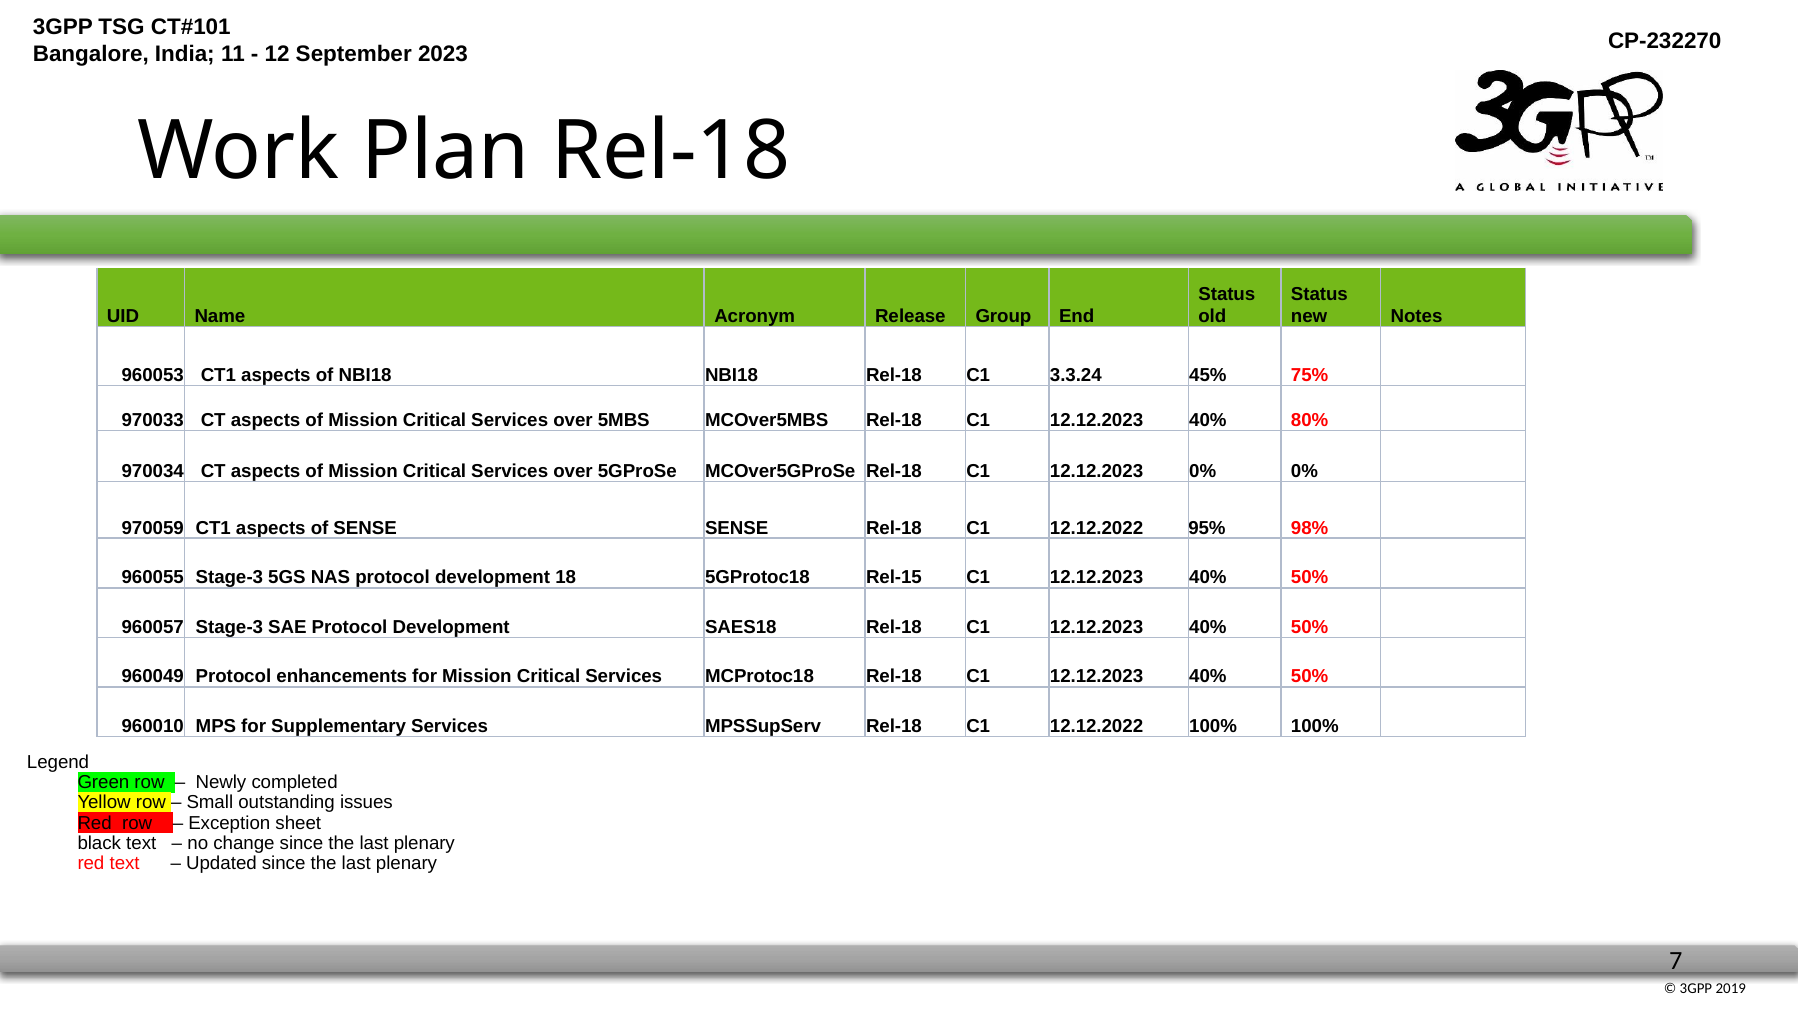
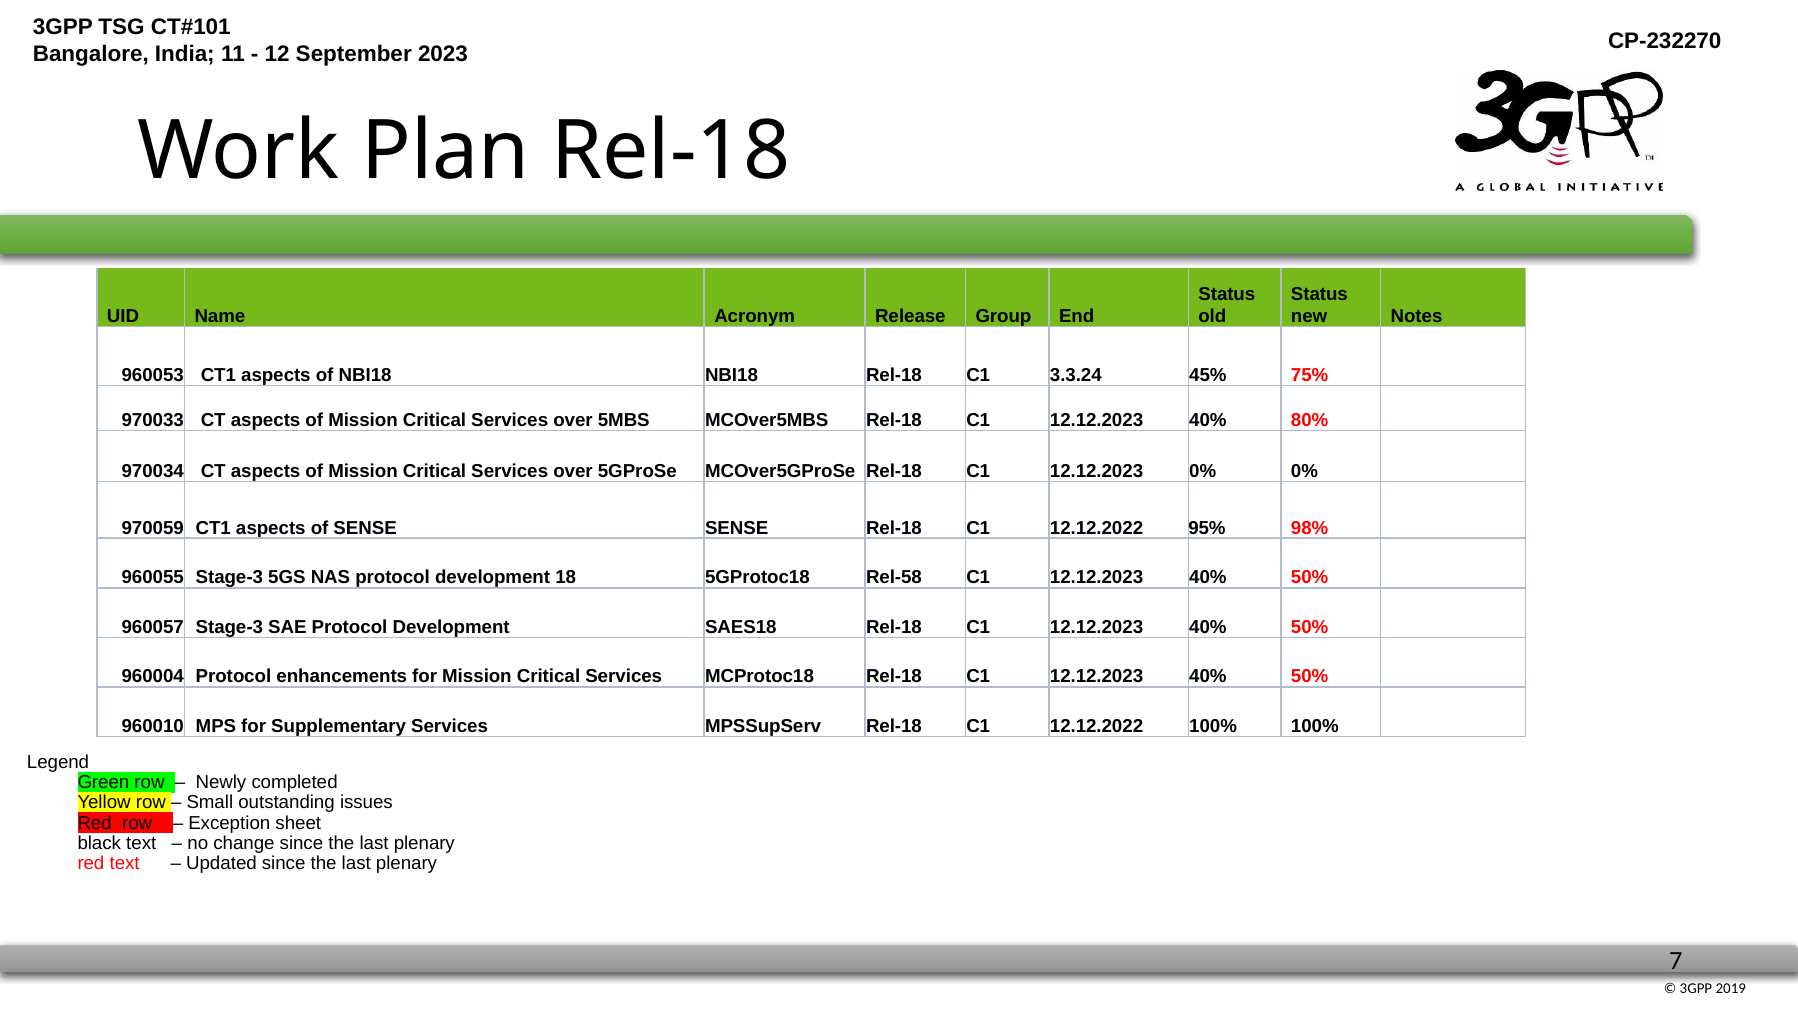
Rel-15: Rel-15 -> Rel-58 (894, 578)
960049: 960049 -> 960004 (153, 677)
